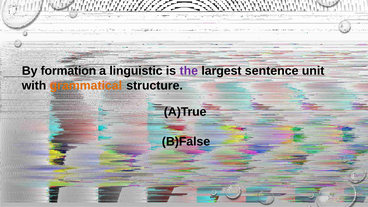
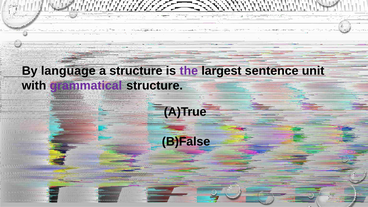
formation: formation -> language (68, 71)
a linguistic: linguistic -> structure (136, 71)
grammatical colour: orange -> purple (86, 86)
